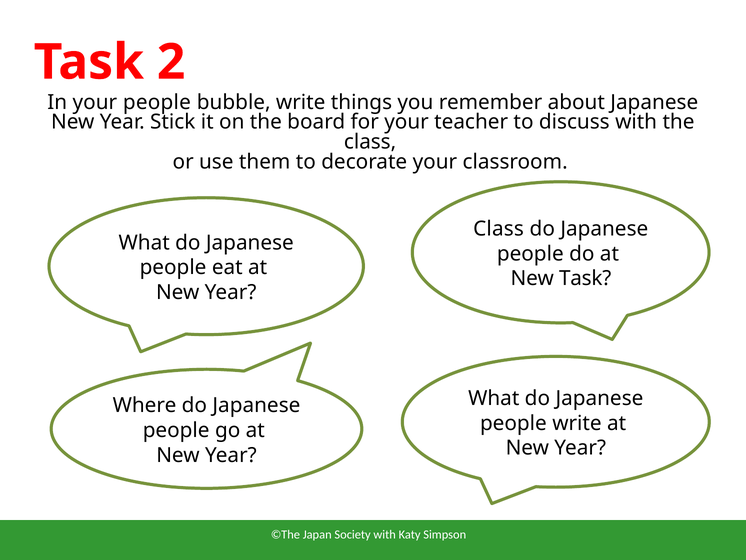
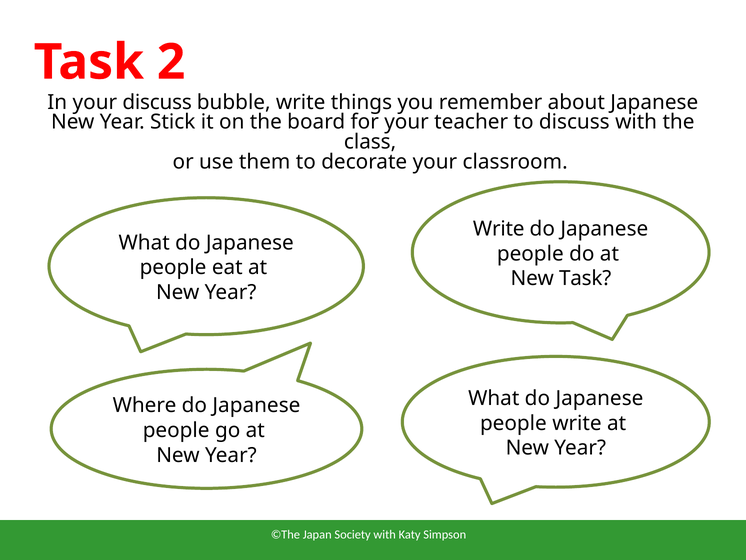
people: people -> discuss (157, 102)
Class: Class -> Write (499, 229)
